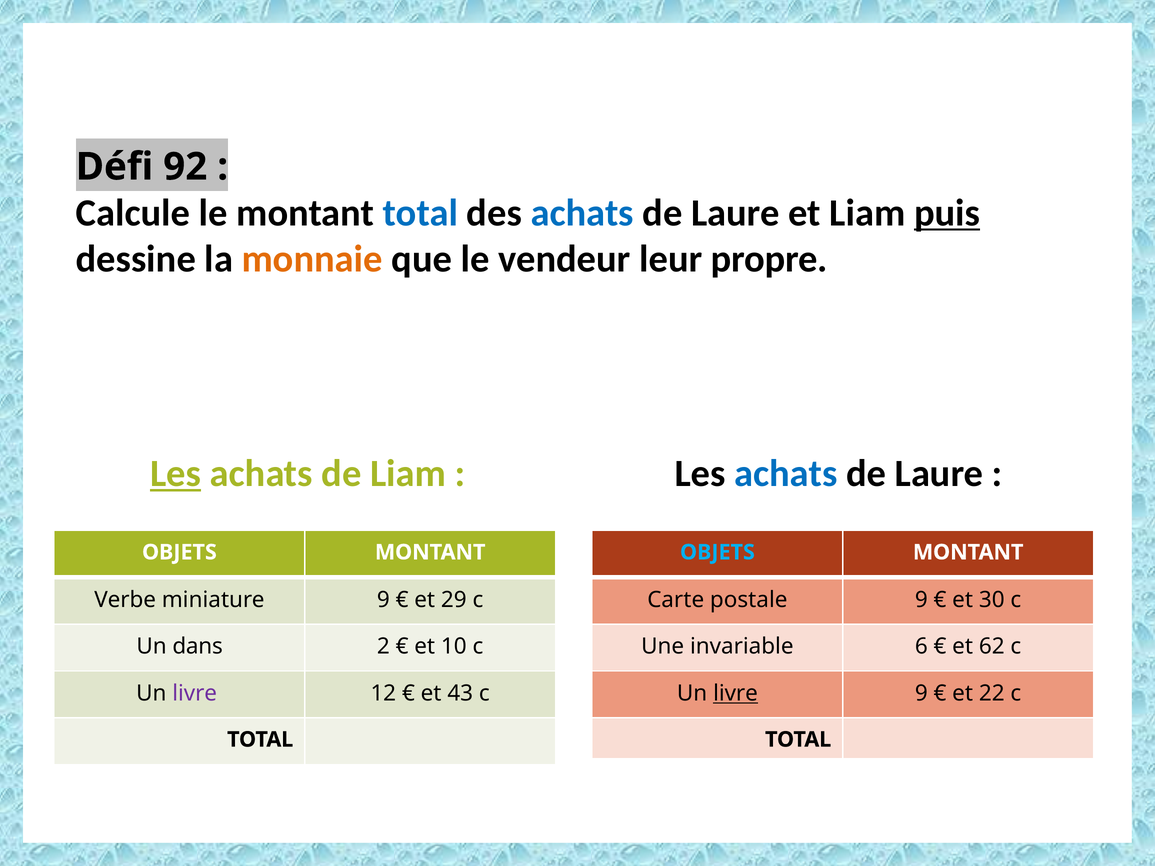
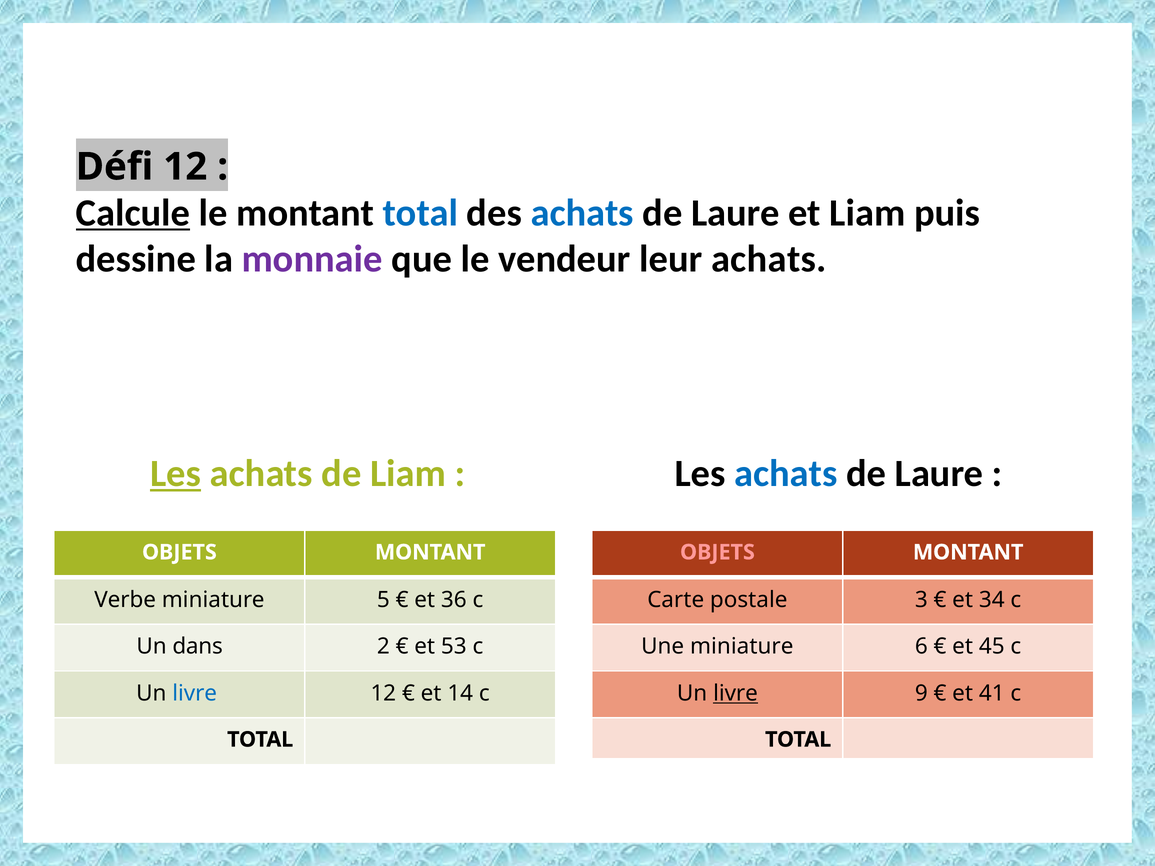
Défi 92: 92 -> 12 (185, 167)
Calcule underline: none -> present (133, 213)
puis underline: present -> none (947, 213)
monnaie colour: orange -> purple (312, 259)
leur propre: propre -> achats (769, 259)
OBJETS colour: light blue -> pink (717, 552)
miniature 9: 9 -> 5 (383, 600)
29: 29 -> 36 (454, 600)
postale 9: 9 -> 3 (921, 600)
30: 30 -> 34 (992, 600)
10: 10 -> 53 (454, 647)
Une invariable: invariable -> miniature (742, 647)
62: 62 -> 45 (992, 647)
livre colour: purple -> blue (195, 694)
43: 43 -> 14 (460, 694)
22: 22 -> 41 (992, 694)
